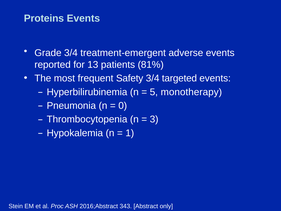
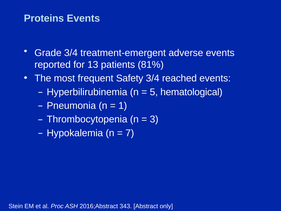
targeted: targeted -> reached (179, 78)
monotherapy: monotherapy -> hematological (191, 92)
0: 0 -> 1 (123, 106)
1: 1 -> 7 (130, 133)
